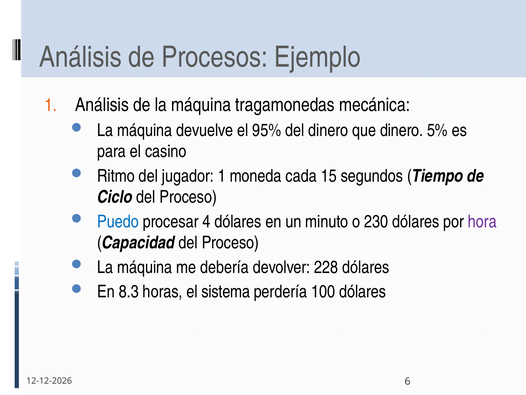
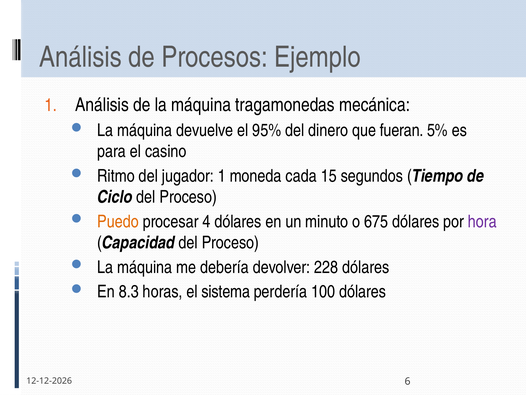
que dinero: dinero -> fueran (402, 130)
Puedo colour: blue -> orange (118, 221)
230: 230 -> 675 (376, 221)
